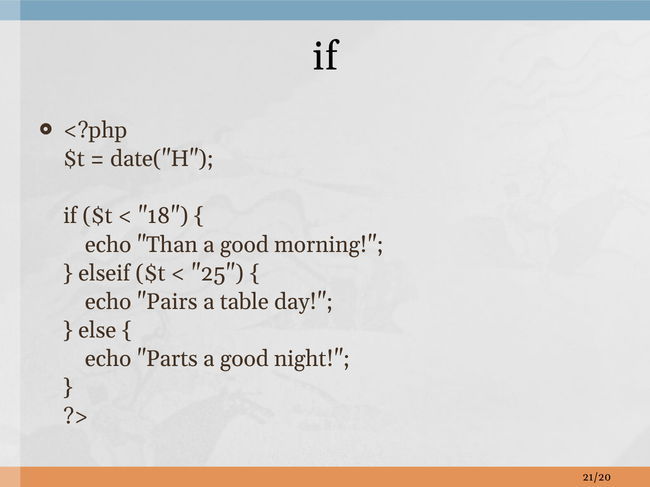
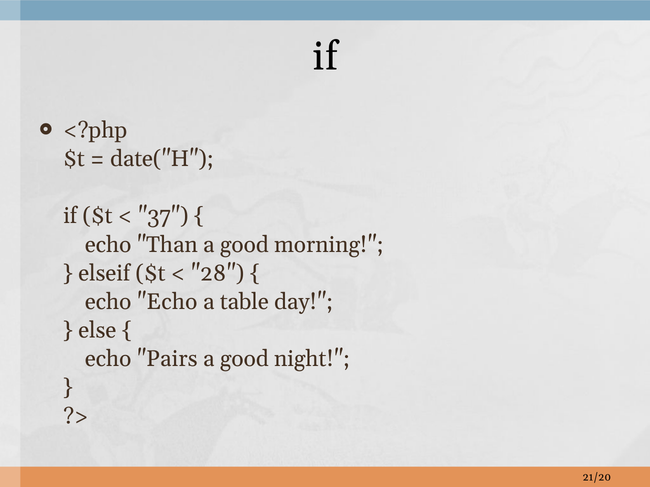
18: 18 -> 37 (163, 216)
25: 25 -> 28 (218, 273)
echo Pairs: Pairs -> Echo (167, 302)
Parts: Parts -> Pairs (167, 359)
